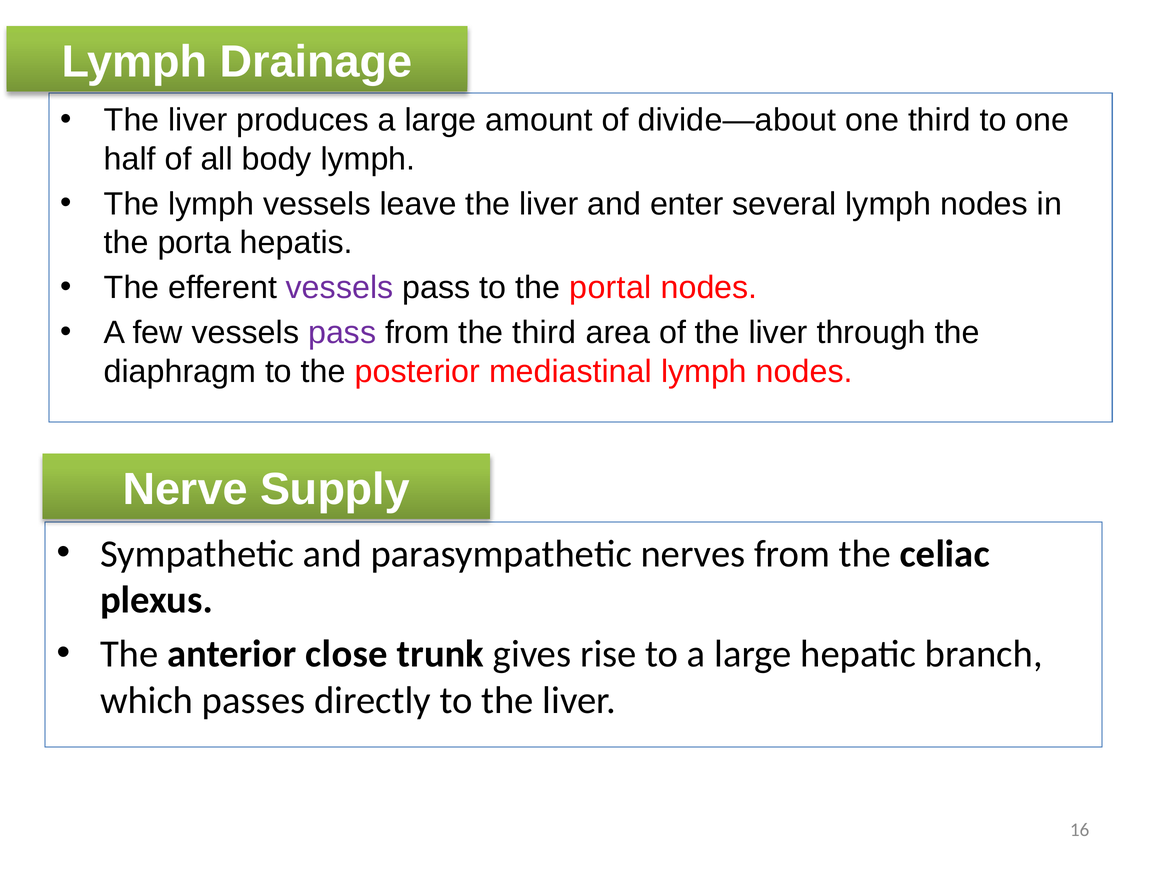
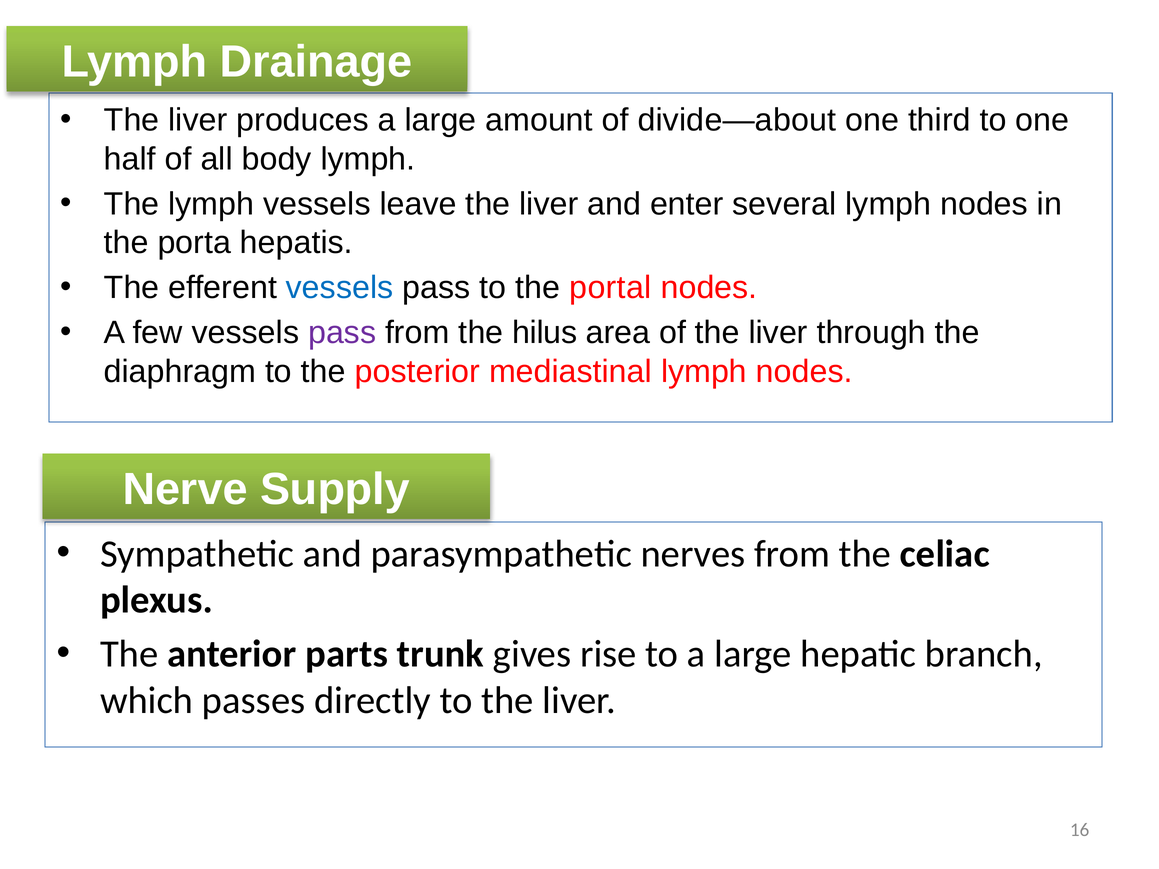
vessels colour: purple -> blue (340, 288)
the third: third -> hilus (545, 333)
close: close -> parts (347, 654)
